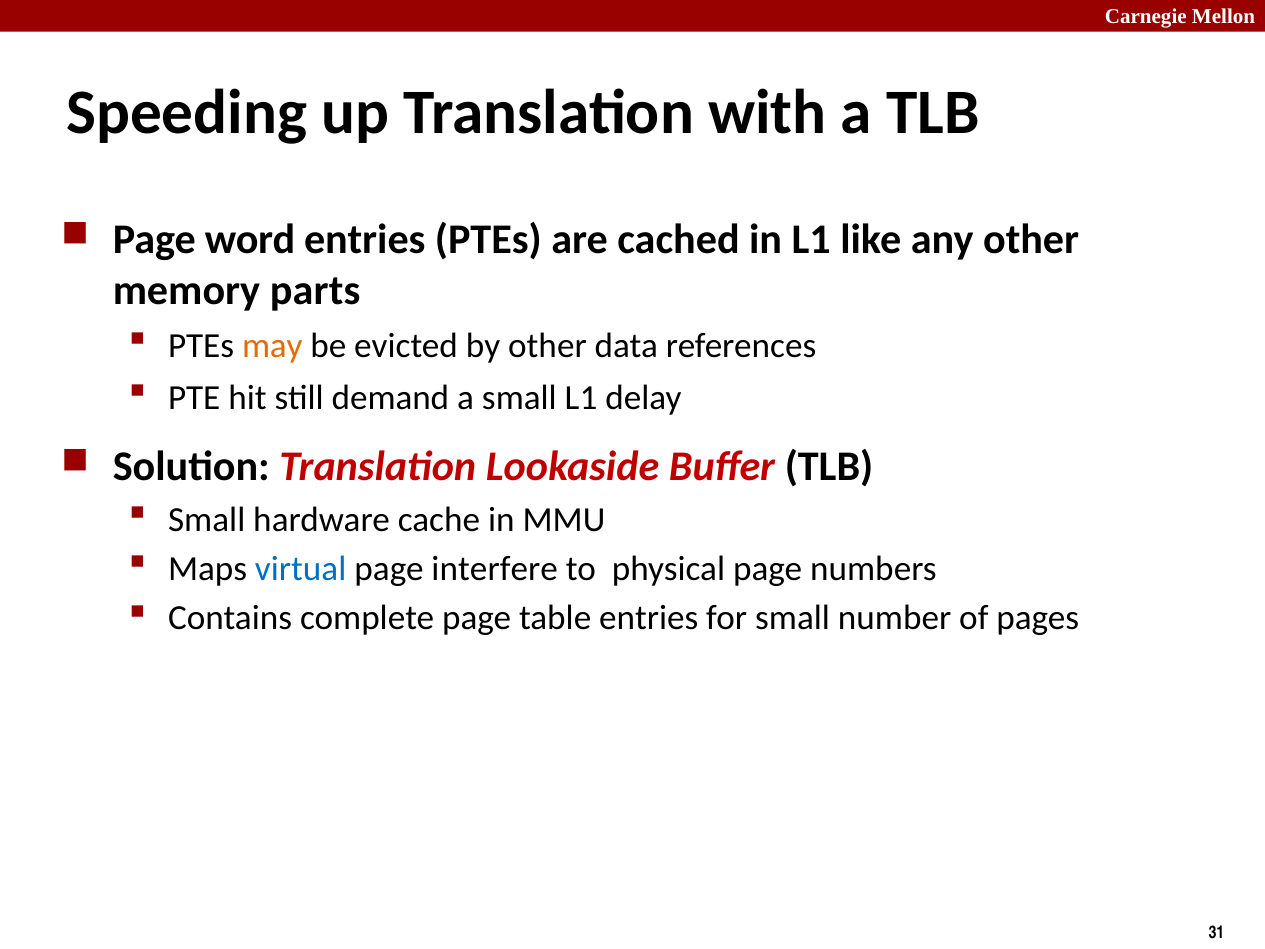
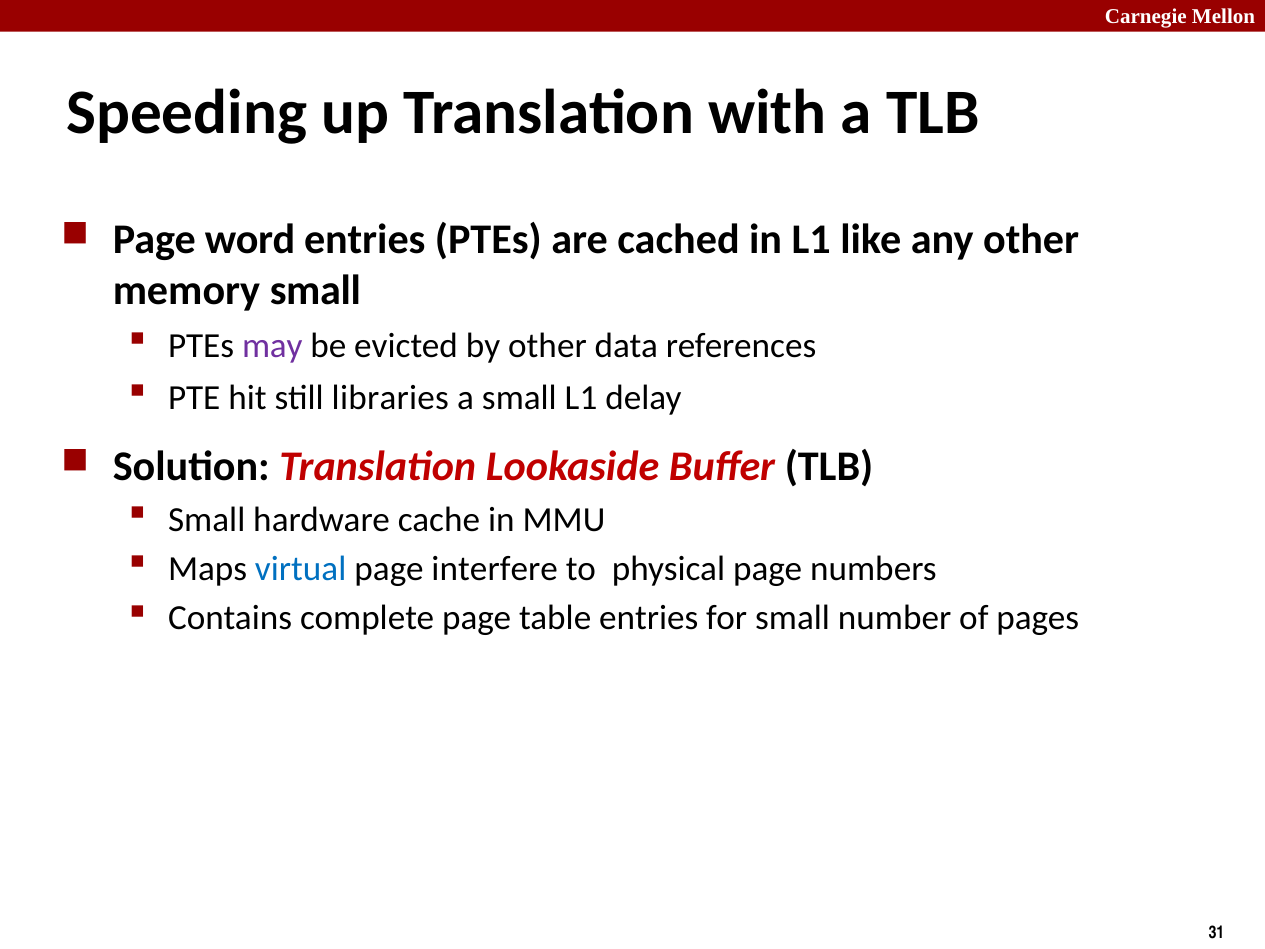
memory parts: parts -> small (315, 290)
may colour: orange -> purple (272, 346)
demand: demand -> libraries (390, 398)
